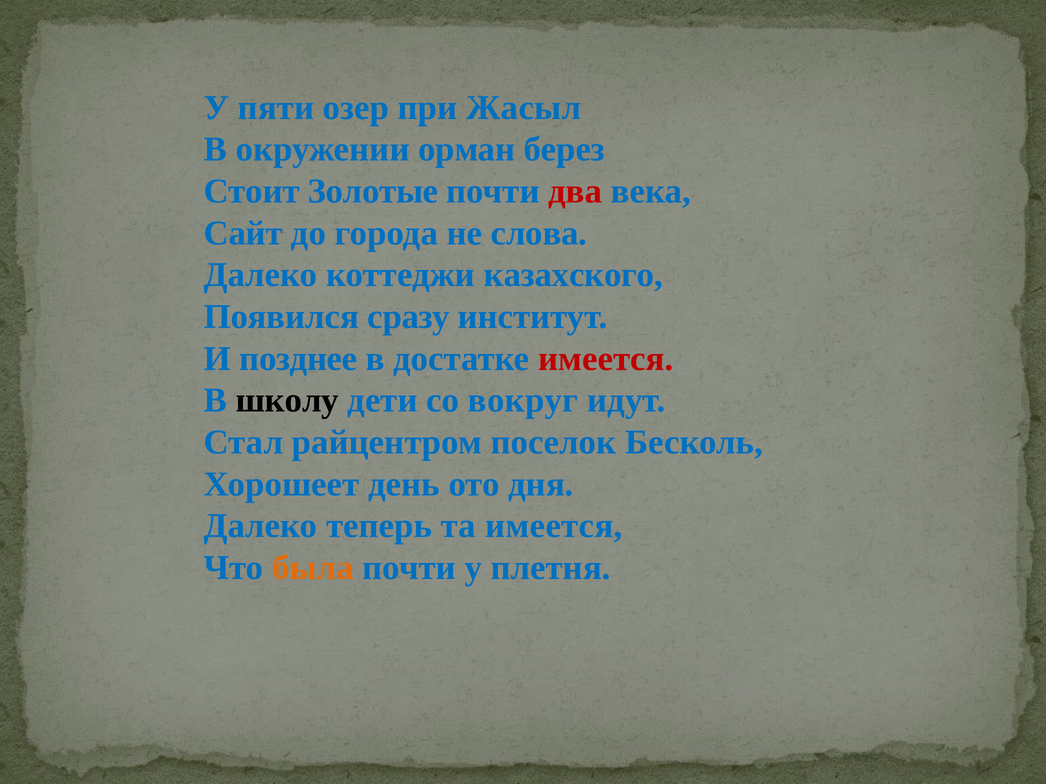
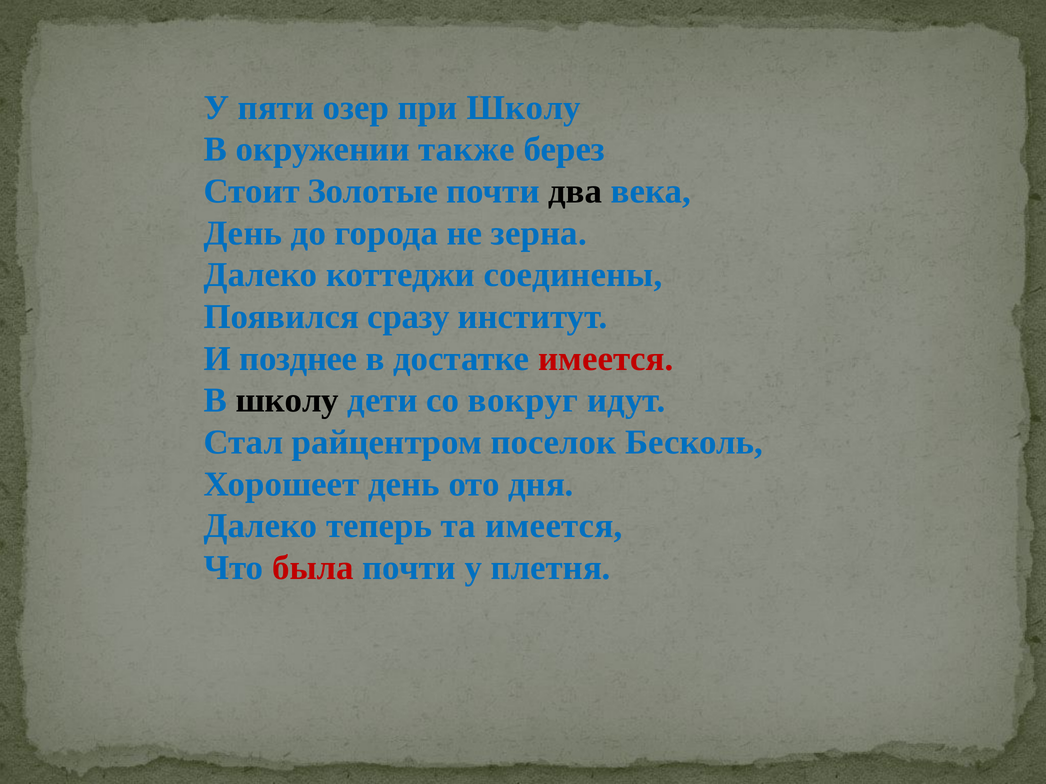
при Жасыл: Жасыл -> Школу (524, 108)
орман: орман -> также (466, 150)
два colour: red -> black (575, 191)
Сайт: Сайт -> День (243, 233)
слова: слова -> зерна (539, 233)
казахского: казахского -> соединены (573, 275)
была colour: orange -> red (313, 568)
